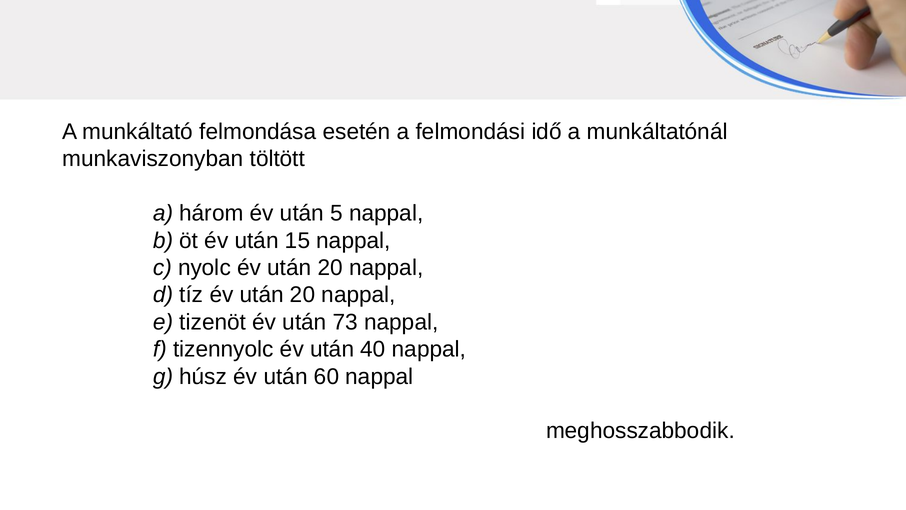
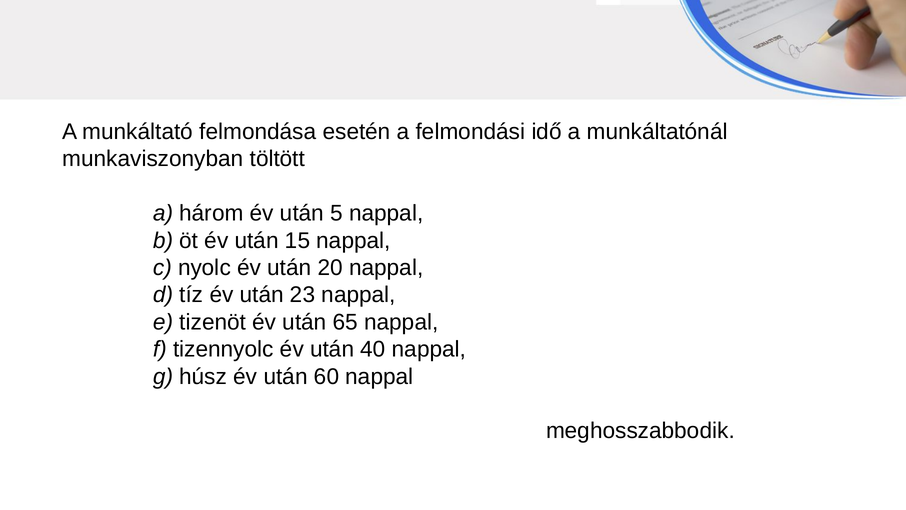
tíz év után 20: 20 -> 23 (303, 295)
73: 73 -> 65 (345, 322)
